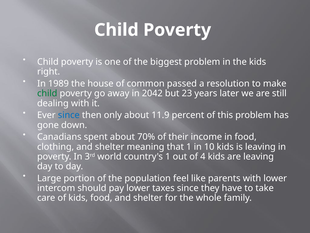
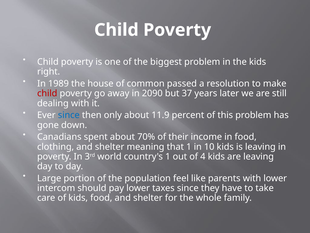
child colour: green -> red (47, 93)
2042: 2042 -> 2090 (152, 93)
23: 23 -> 37 (187, 93)
